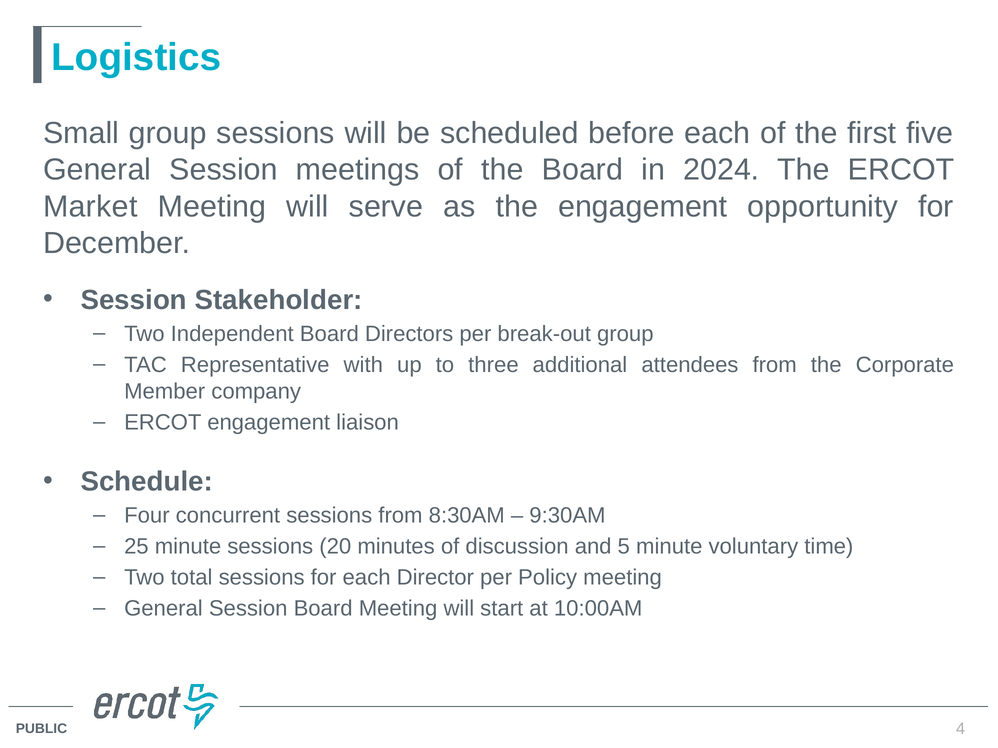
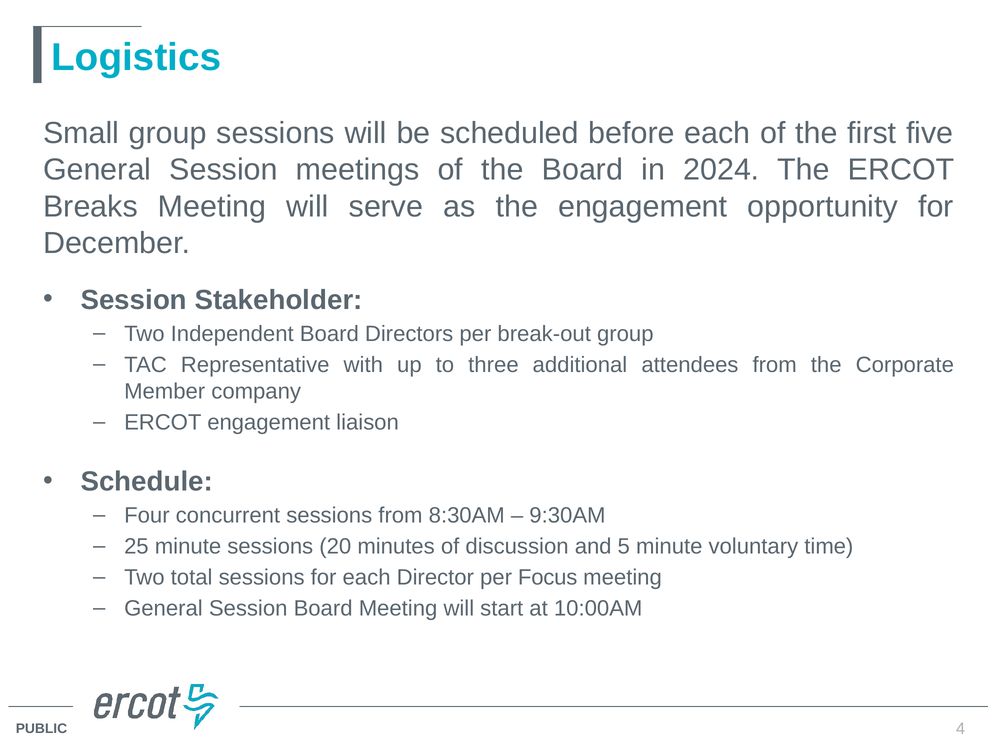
Market: Market -> Breaks (90, 207)
Policy: Policy -> Focus (548, 578)
